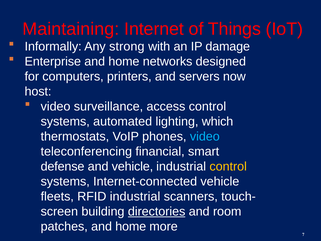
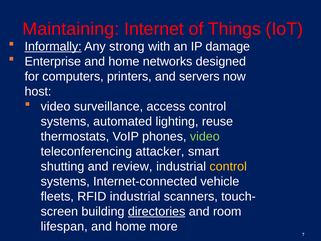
Informally underline: none -> present (53, 46)
which: which -> reuse (217, 121)
video colour: light blue -> light green (205, 136)
financial: financial -> attacker (160, 151)
defense: defense -> shutting (62, 166)
and vehicle: vehicle -> review (132, 166)
patches: patches -> lifespan (64, 226)
